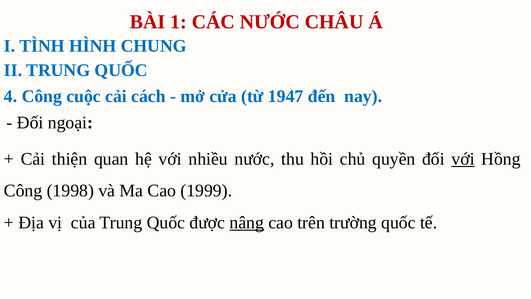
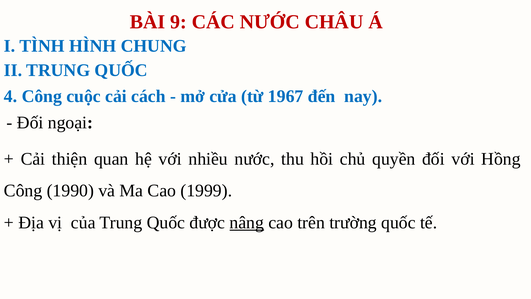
1: 1 -> 9 (178, 22)
1947: 1947 -> 1967 (286, 96)
với underline: present -> none (463, 159)
1998: 1998 -> 1990 (70, 191)
